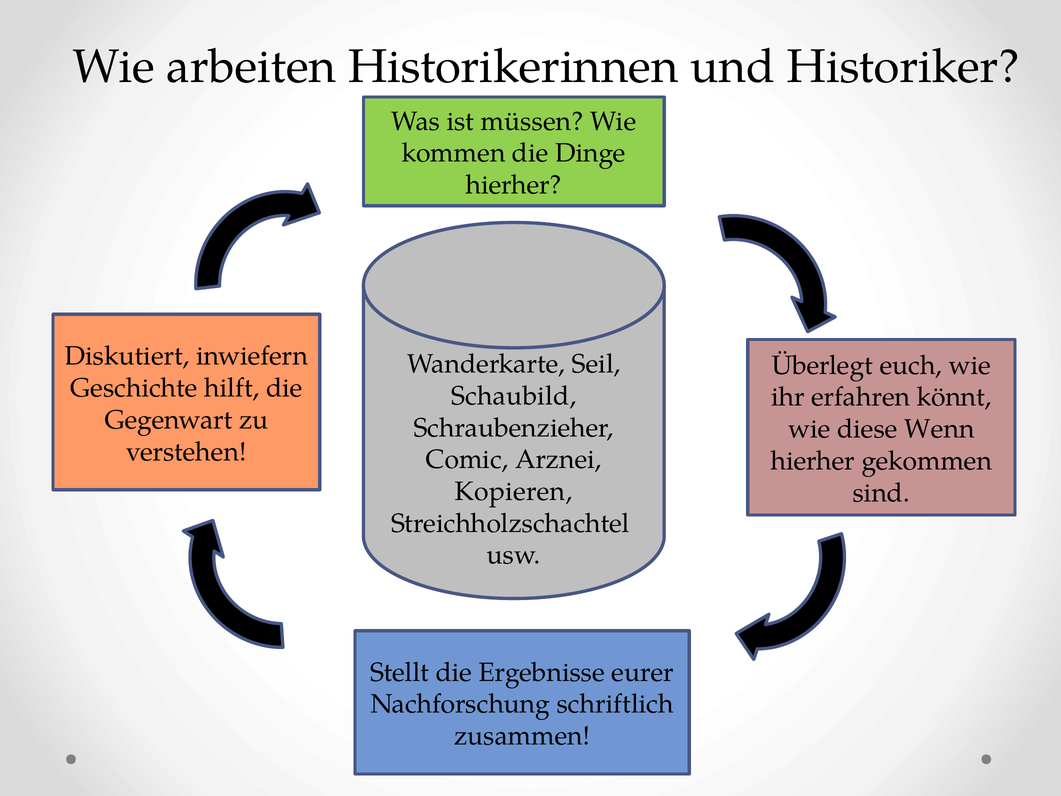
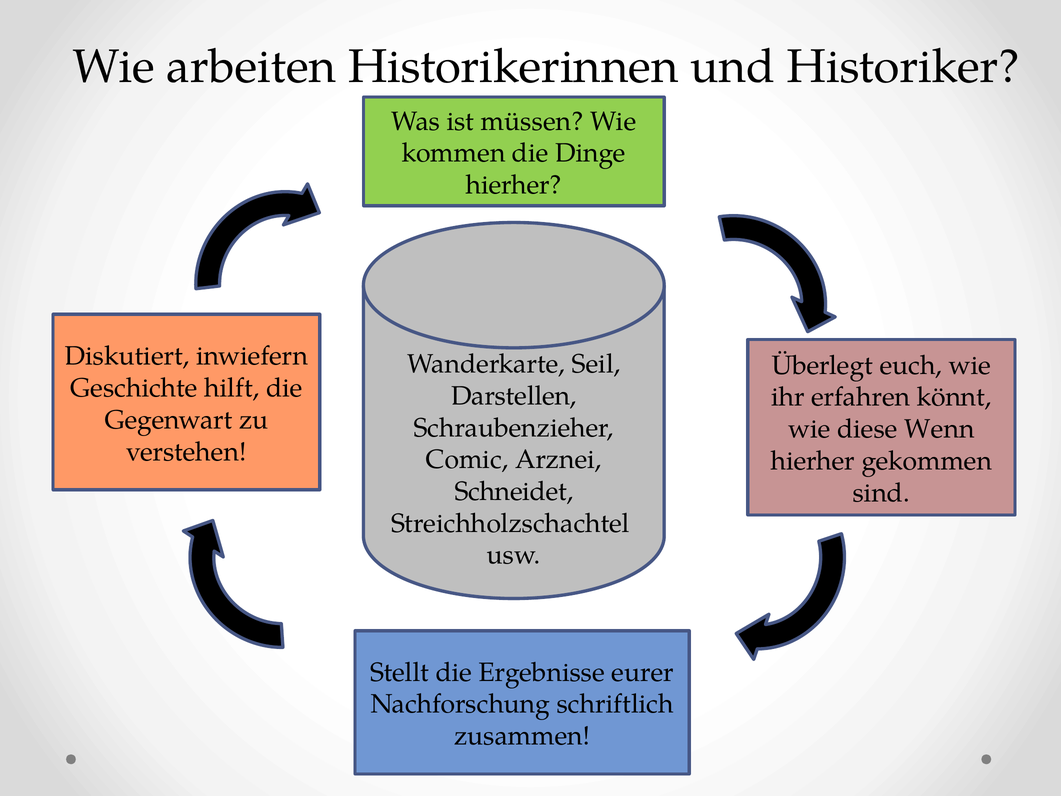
Schaubild: Schaubild -> Darstellen (514, 396)
Kopieren: Kopieren -> Schneidet (514, 491)
